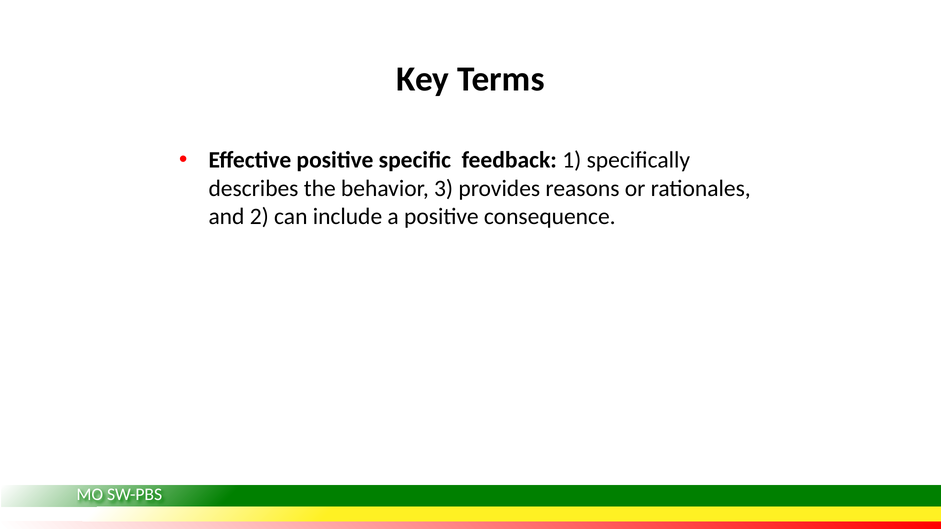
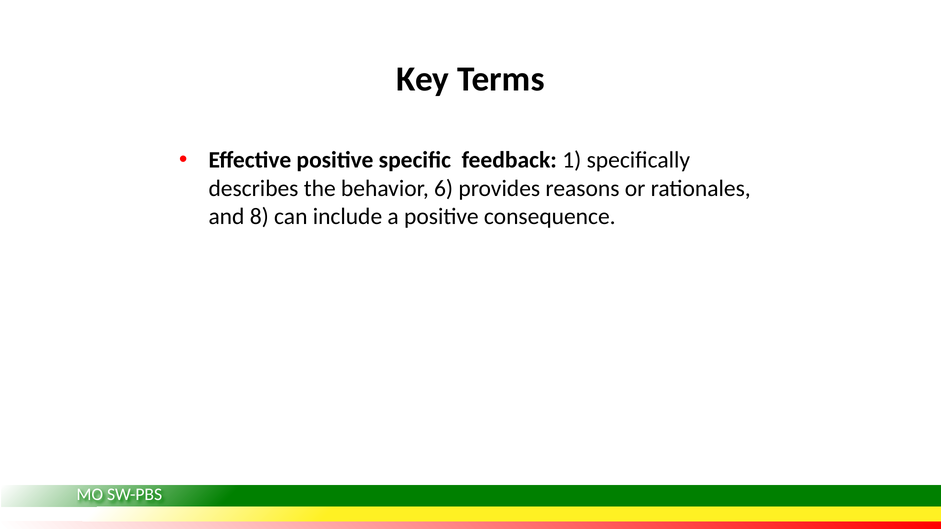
3: 3 -> 6 (444, 188)
2: 2 -> 8 (259, 217)
